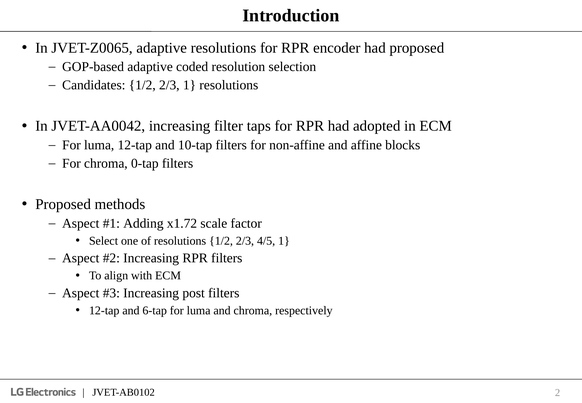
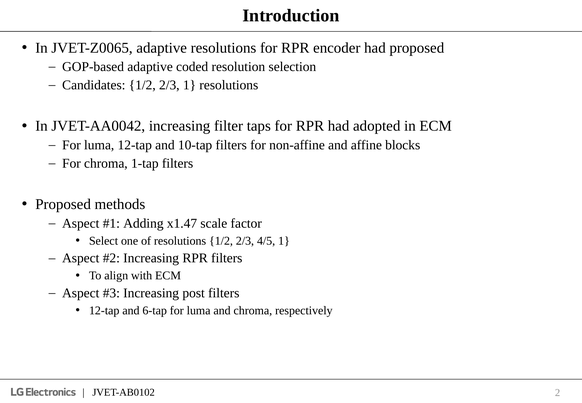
0-tap: 0-tap -> 1-tap (145, 163)
x1.72: x1.72 -> x1.47 (182, 223)
